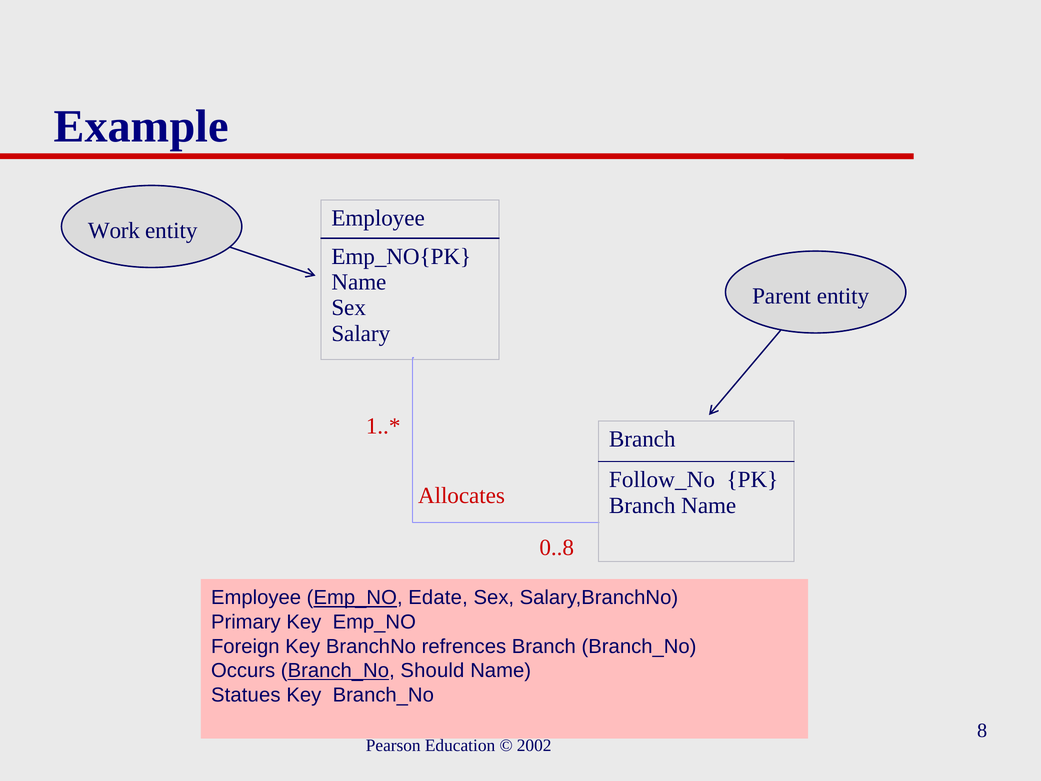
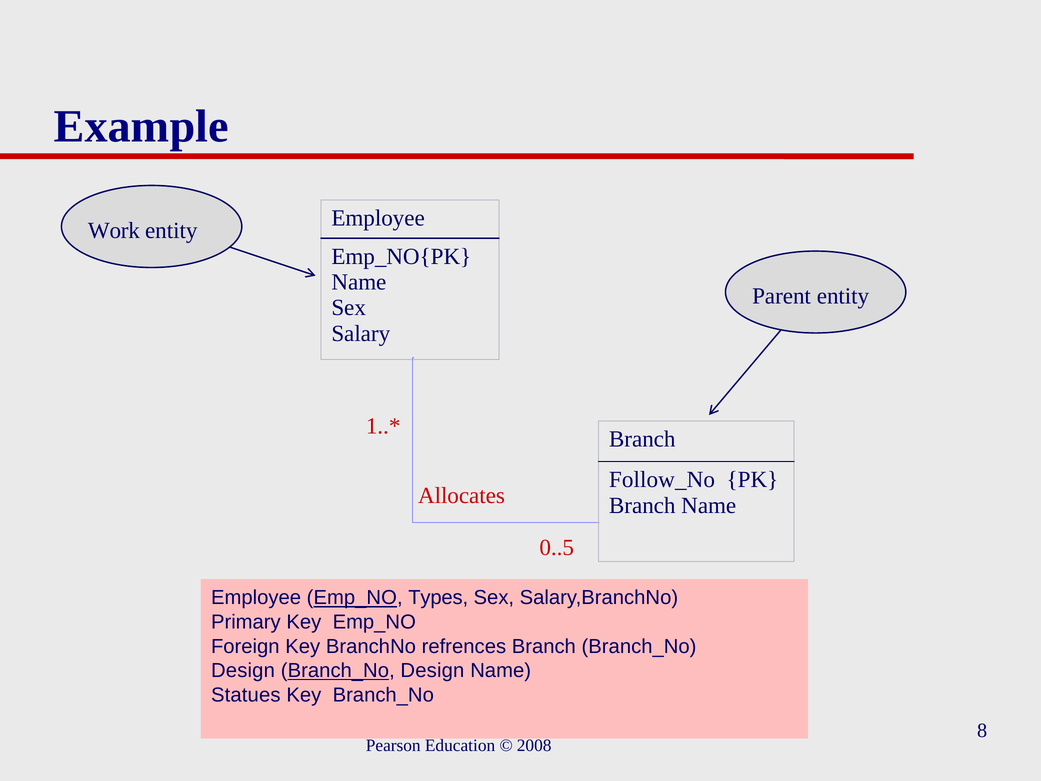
0..8: 0..8 -> 0..5 (557, 547)
Edate: Edate -> Types (438, 598)
Occurs: Occurs -> Design (243, 670)
Should: Should -> Design (432, 670)
2002: 2002 -> 2008 (534, 745)
